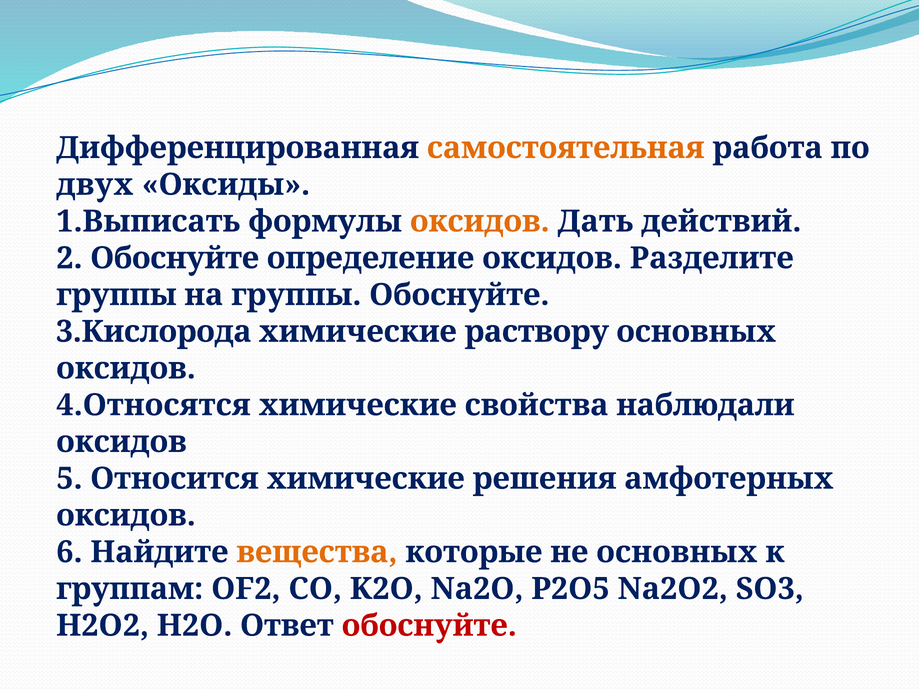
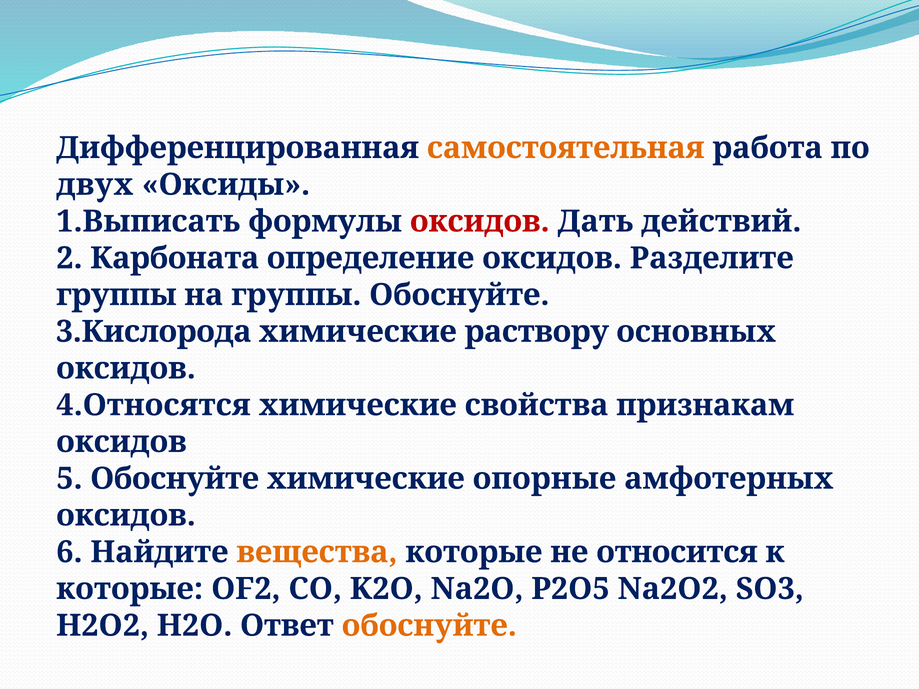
оксидов colour: orange -> red (480, 221)
2 Обоснуйте: Обоснуйте -> Карбоната (175, 258)
наблюдали: наблюдали -> признакам (705, 405)
5 Относится: Относится -> Обоснуйте (175, 479)
решения: решения -> опорные (544, 479)
не основных: основных -> относится (677, 552)
группам: группам -> которые (130, 589)
обоснуйте colour: red -> orange (429, 626)
